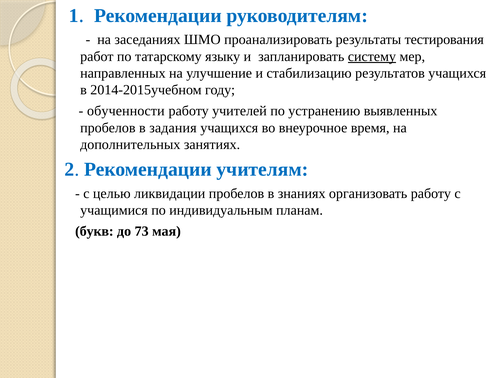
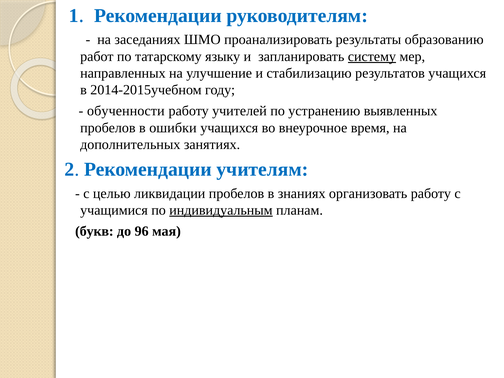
тестирования: тестирования -> образованию (444, 40)
задания: задания -> ошибки (173, 128)
индивидуальным underline: none -> present (221, 210)
73: 73 -> 96 (142, 231)
